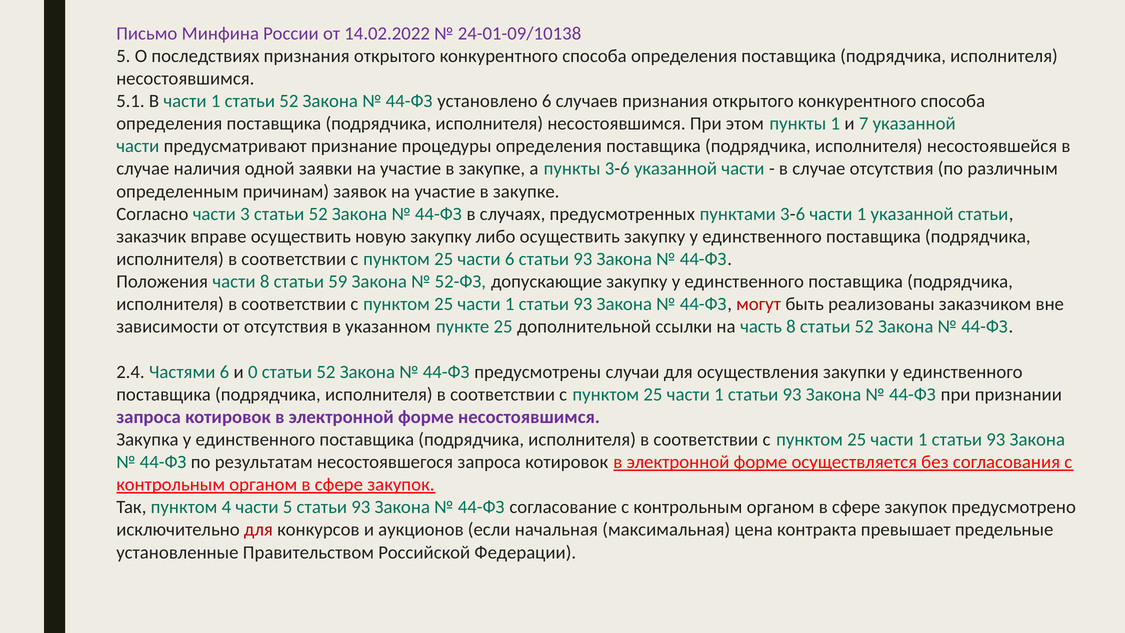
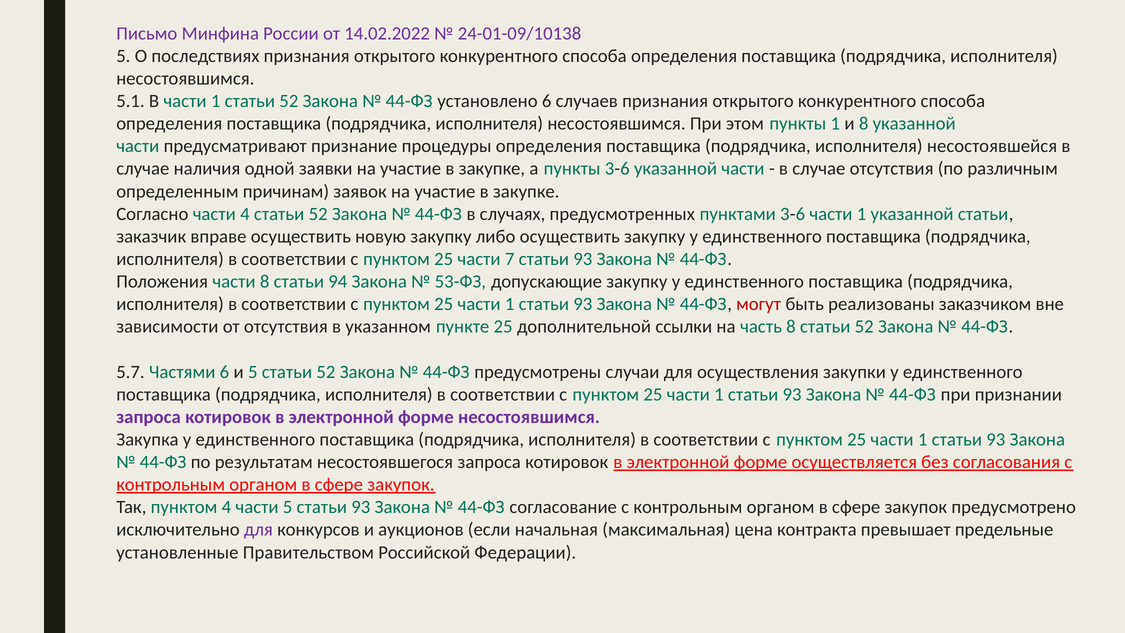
и 7: 7 -> 8 (864, 124)
части 3: 3 -> 4 (245, 214)
части 6: 6 -> 7 (510, 259)
59: 59 -> 94 (338, 281)
52-ФЗ: 52-ФЗ -> 53-ФЗ (460, 281)
2.4: 2.4 -> 5.7 (130, 372)
и 0: 0 -> 5 (253, 372)
для colour: red -> purple (258, 530)
